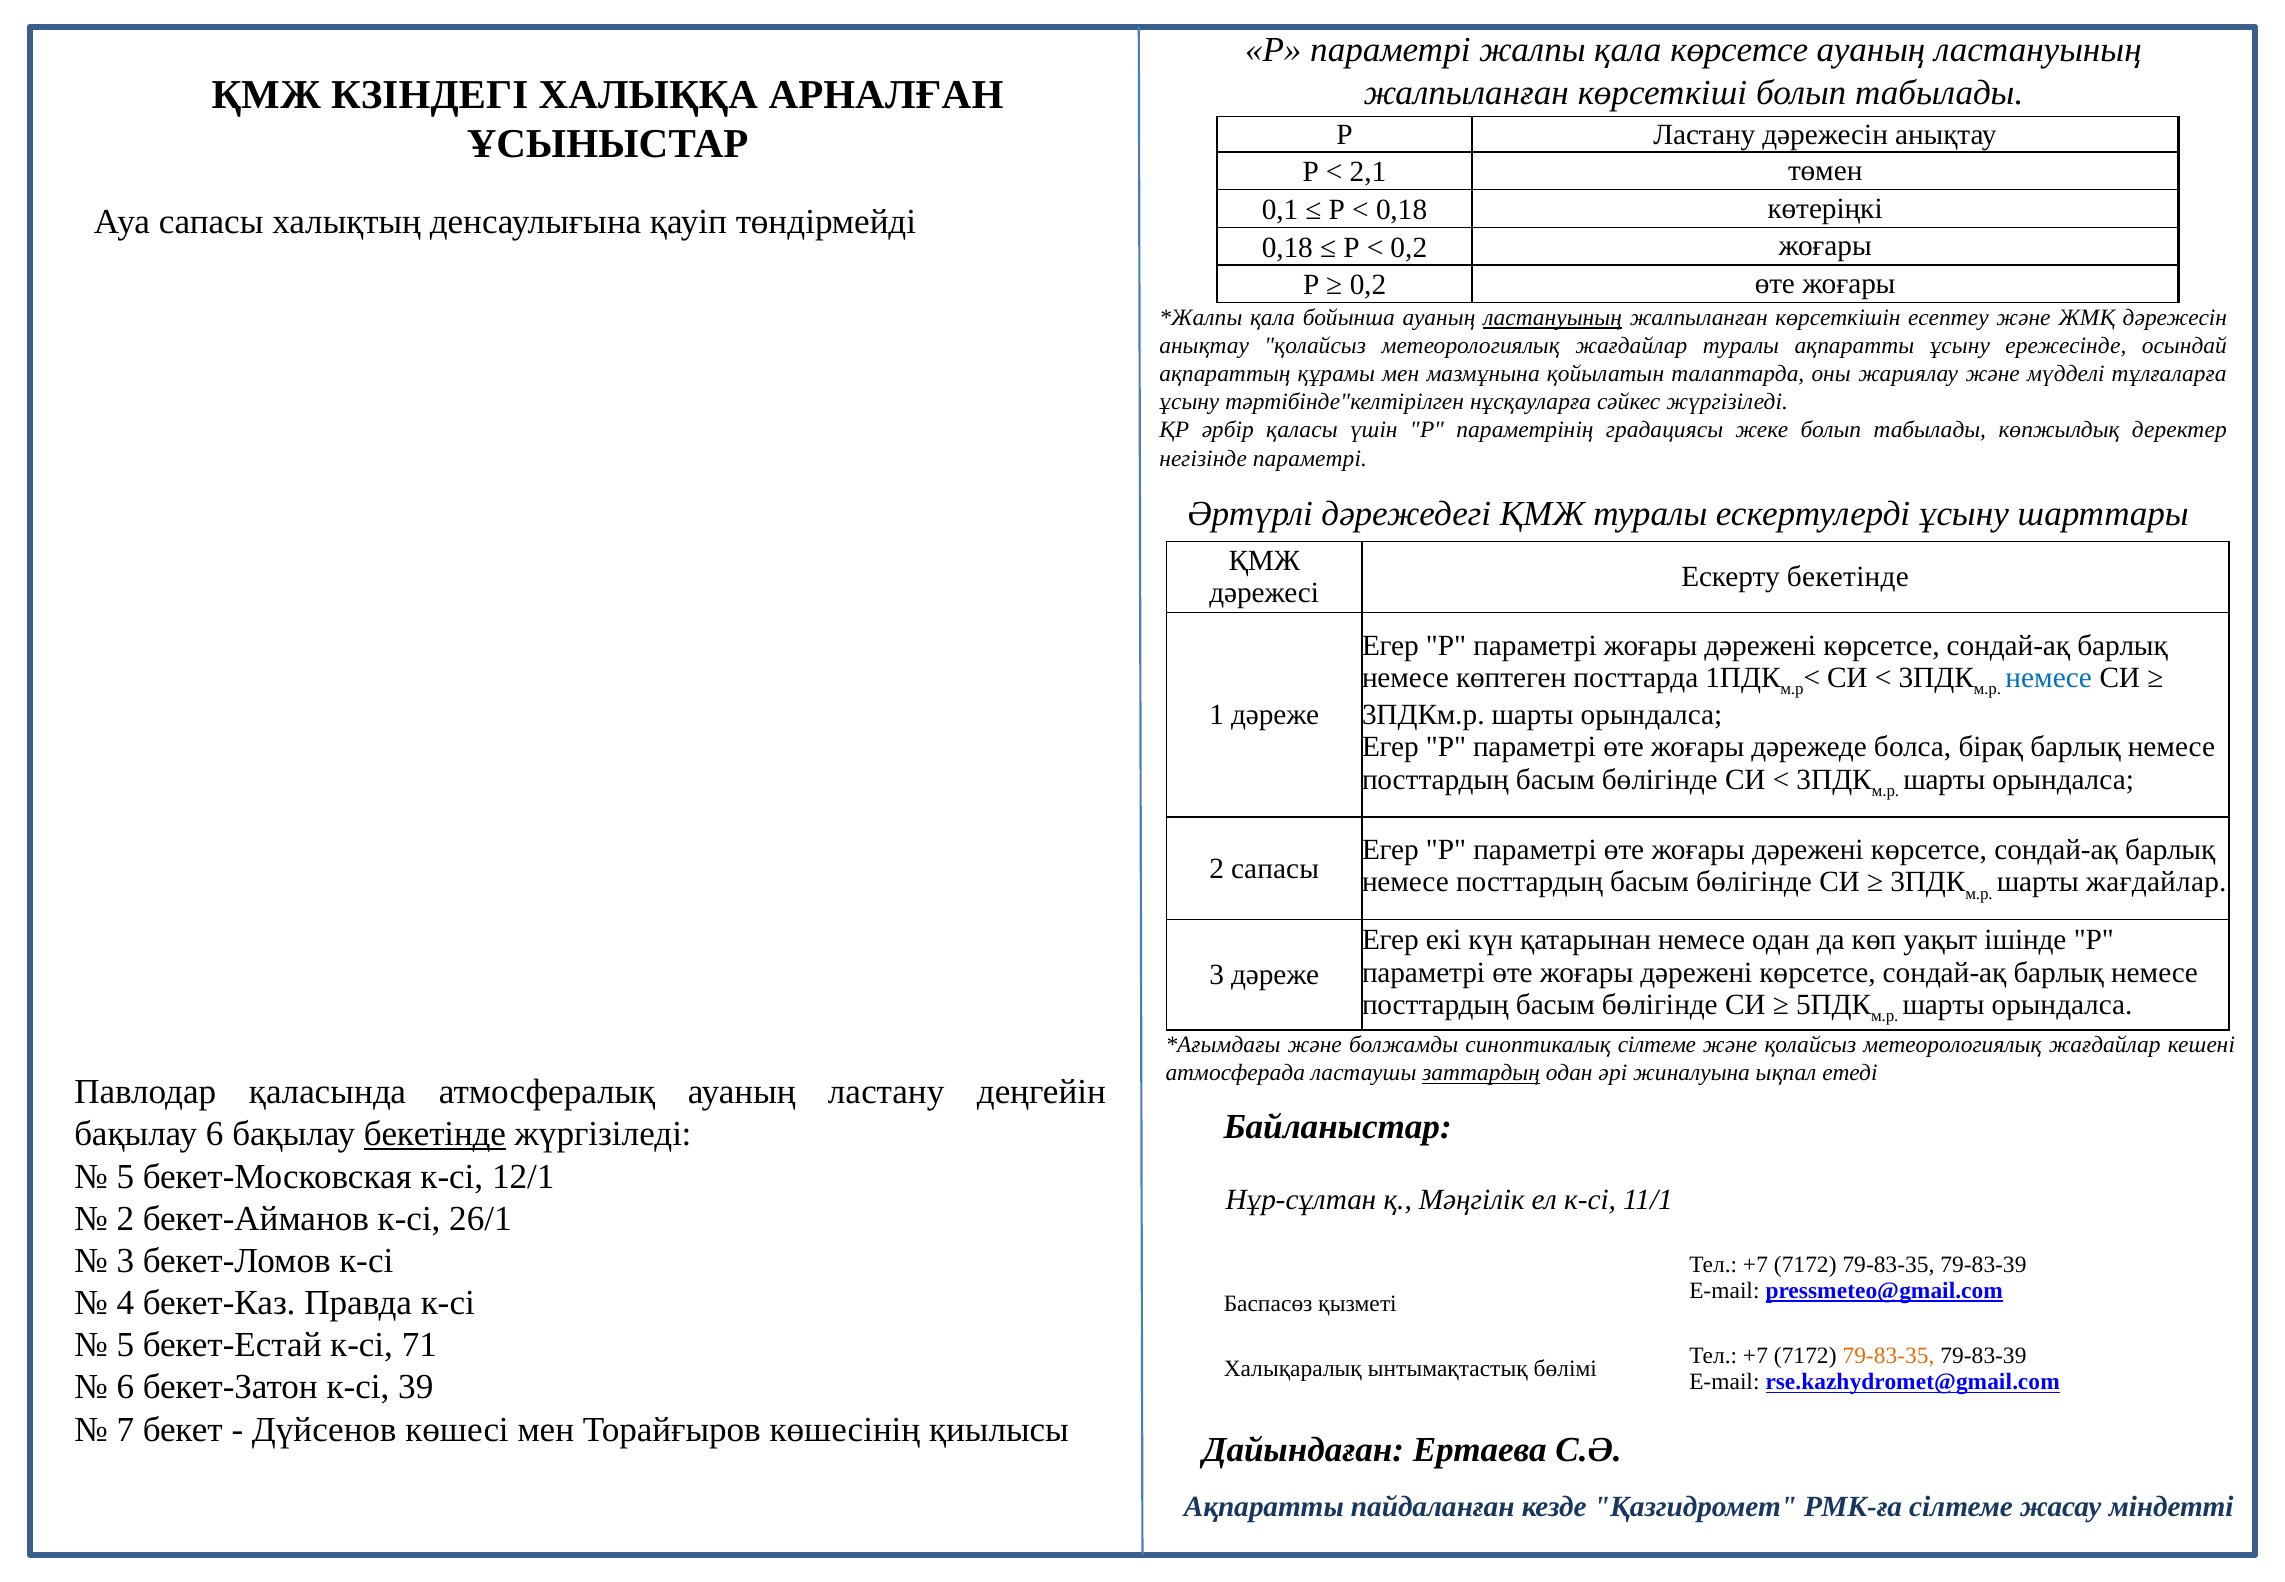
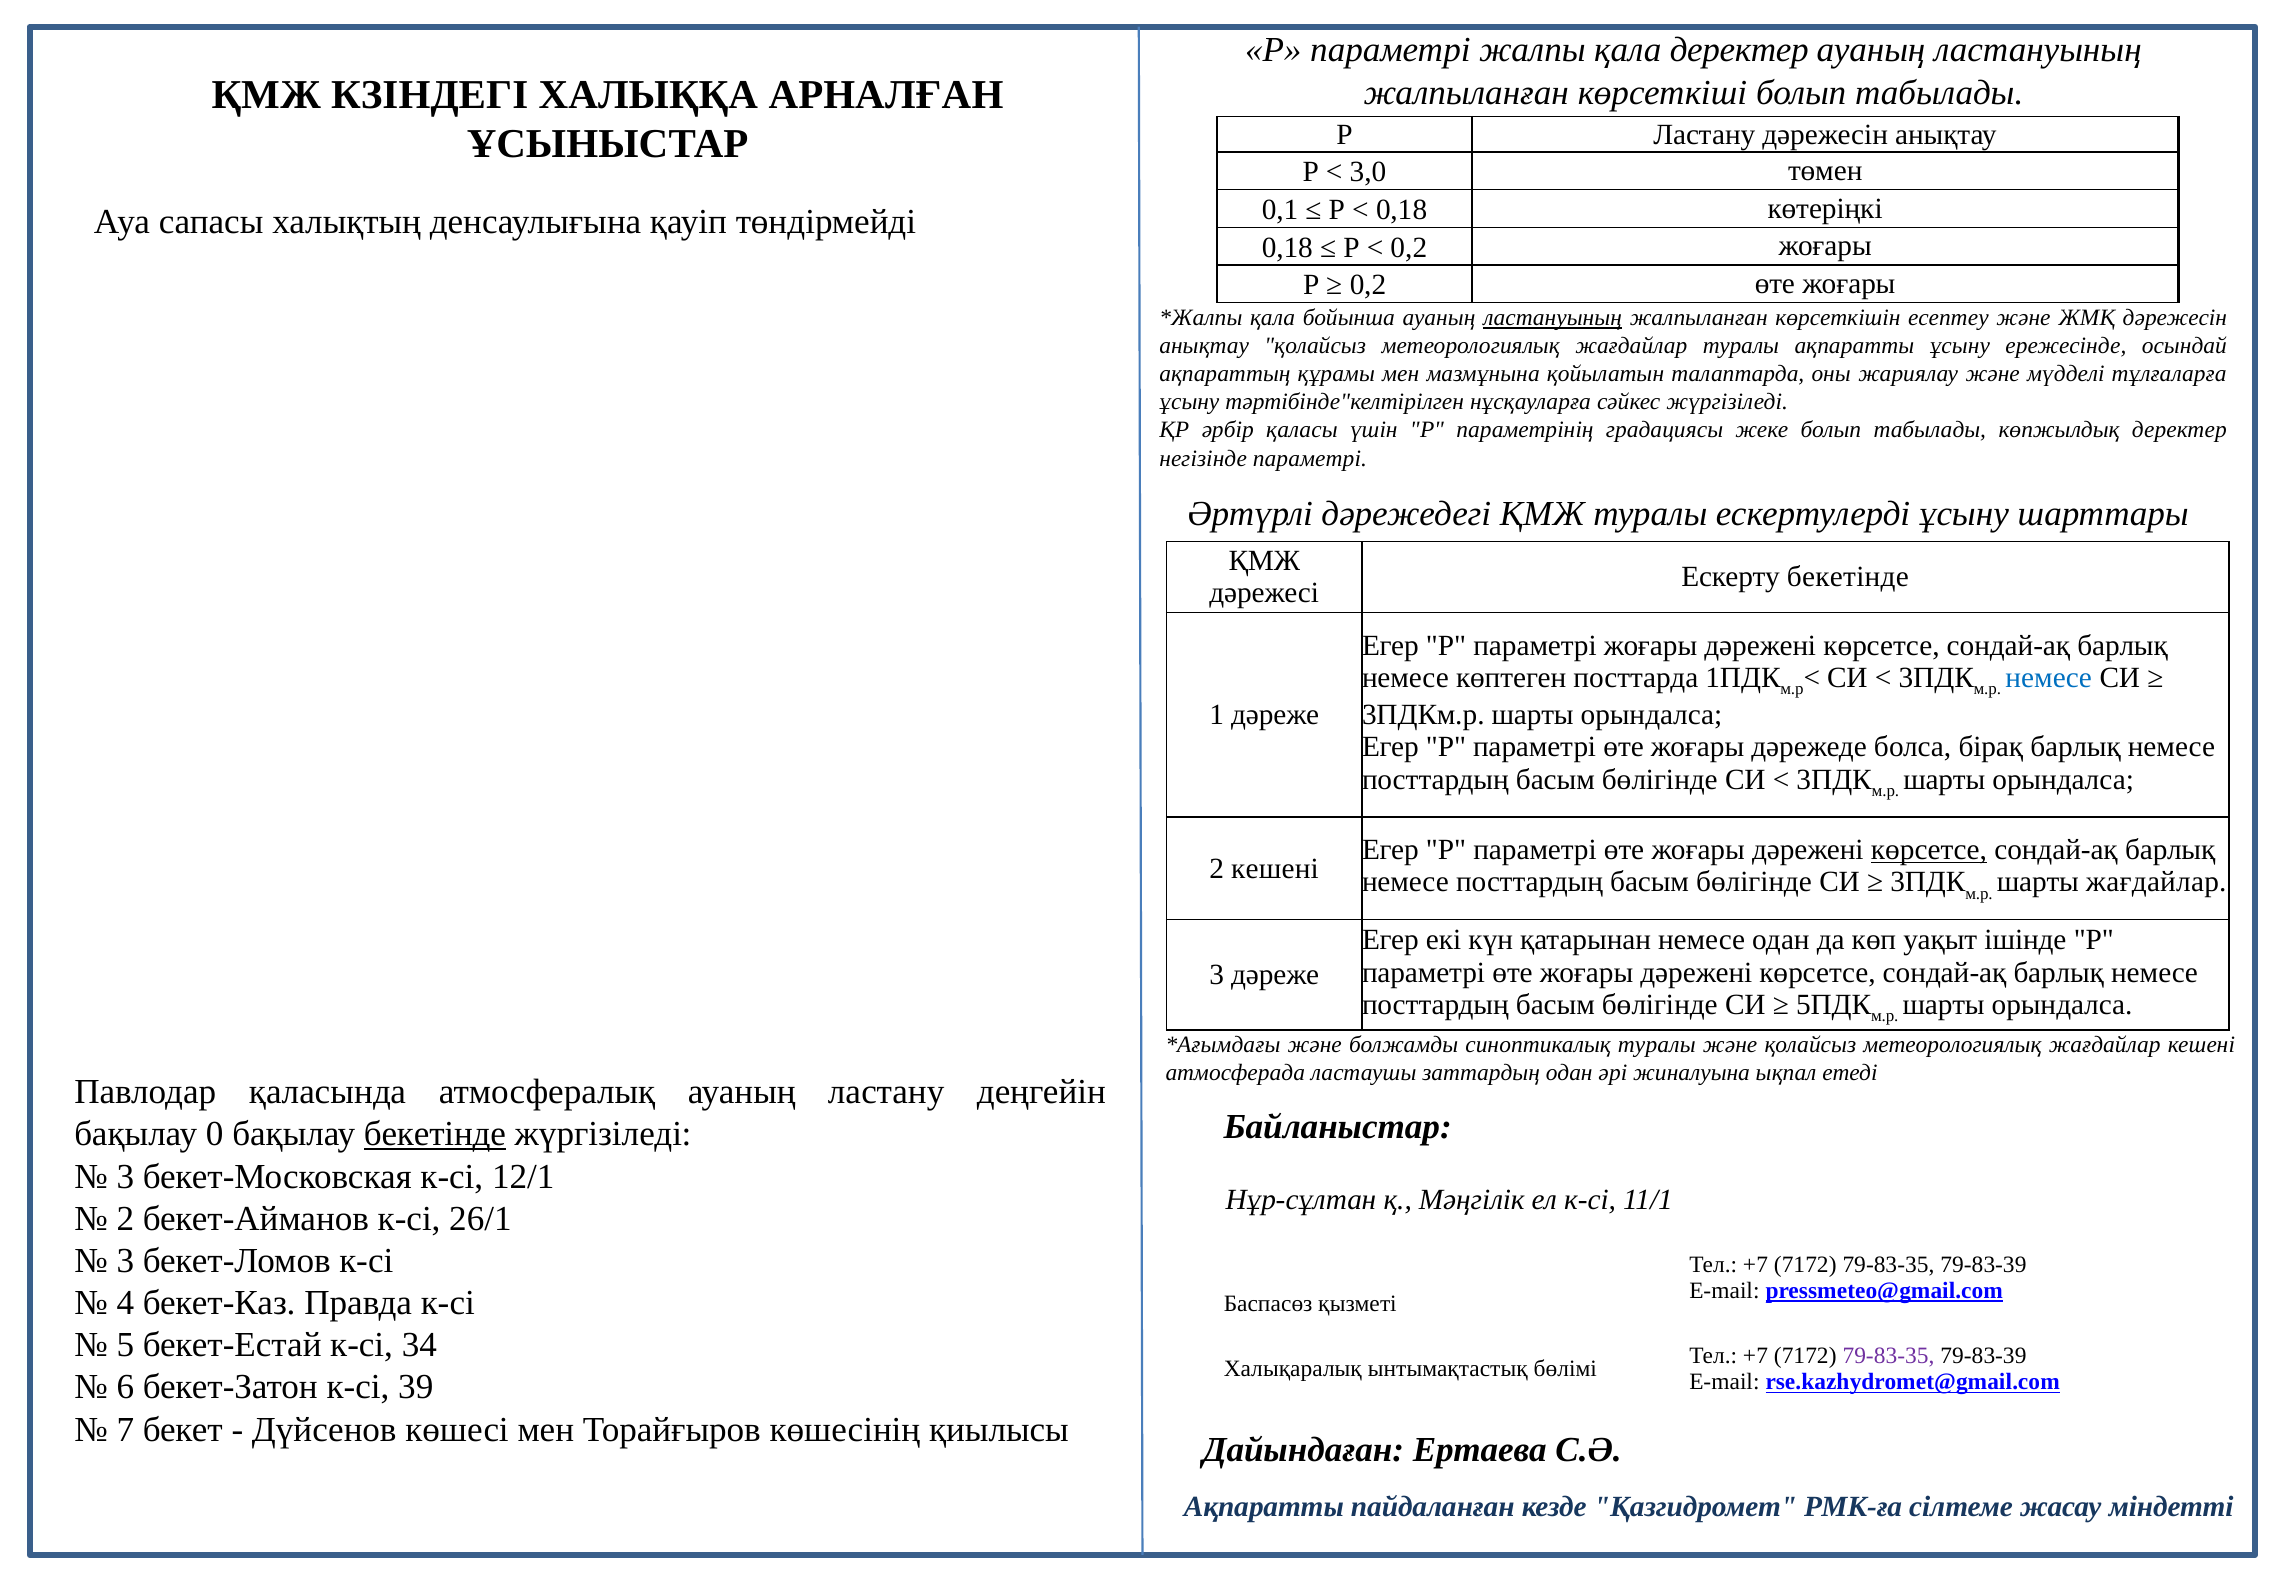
қала көрсетсе: көрсетсе -> деректер (1739, 50)
2,1: 2,1 -> 3,0 (1368, 172)
көрсетсе underline: none -> present (1929, 850)
2 сапасы: сапасы -> кешені (1275, 868)
синоптикалық сілтеме: сілтеме -> туралы (1657, 1045)
заттардың underline: present -> none (1481, 1073)
бақылау 6: 6 -> 0 (215, 1134)
5: 5 -> 3 (125, 1176)
71: 71 -> 34 (419, 1345)
79-83-35 colour: orange -> purple (1888, 1356)
